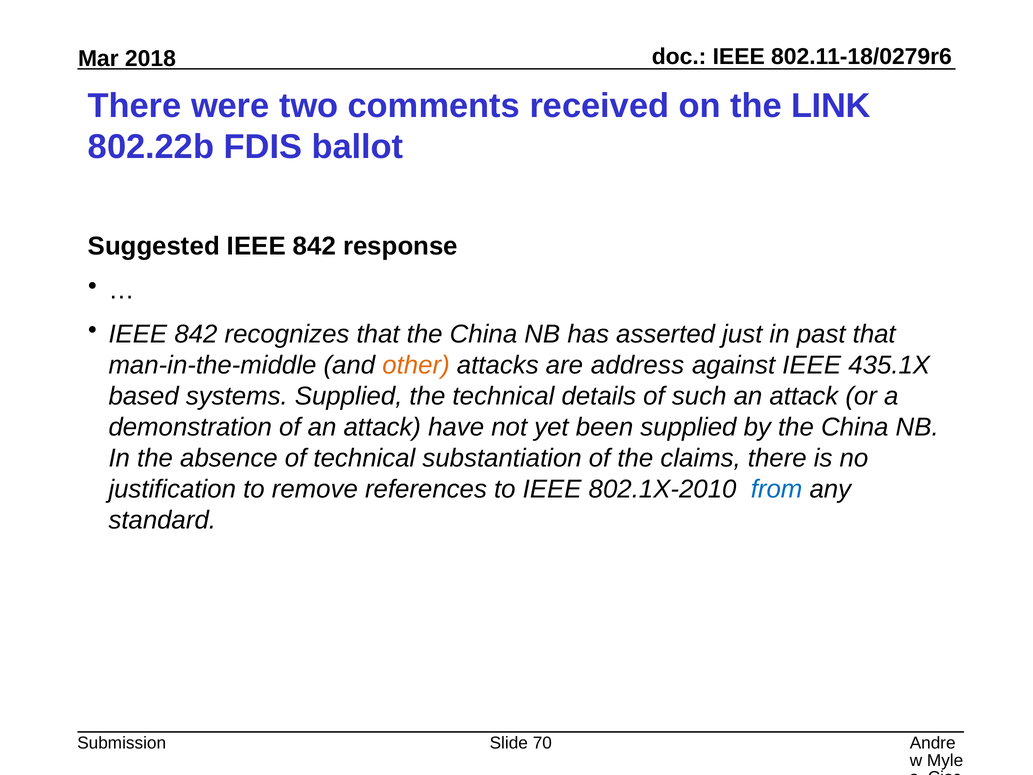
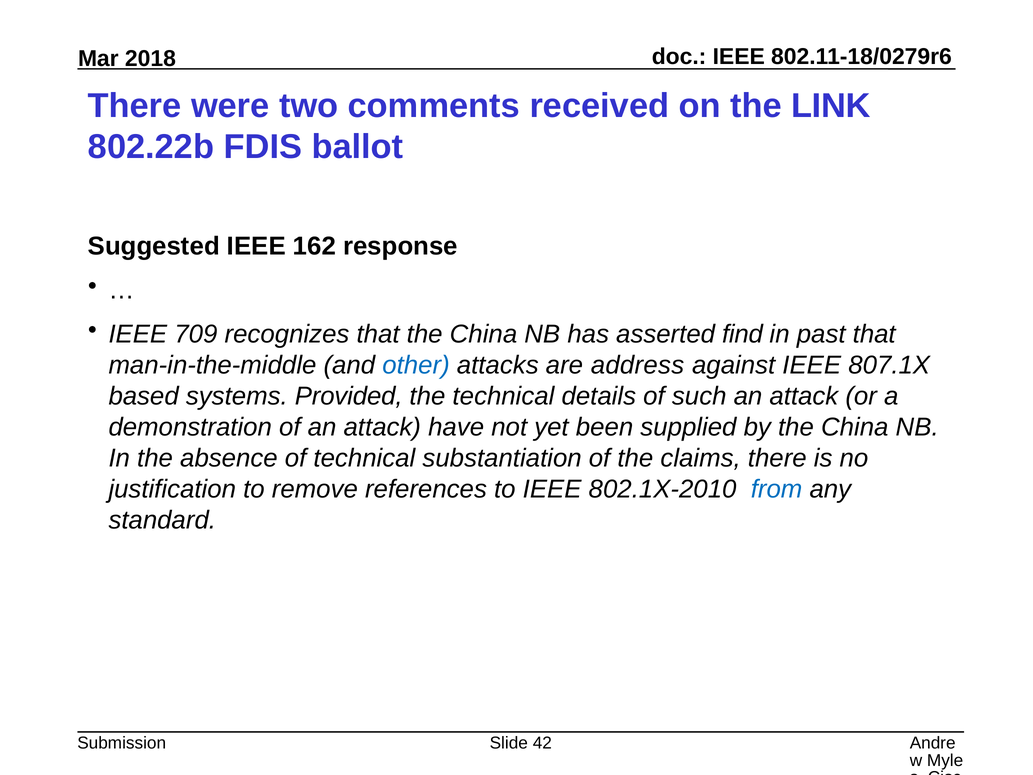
Suggested IEEE 842: 842 -> 162 (314, 246)
842: 842 -> 709 (196, 334)
just: just -> find (742, 334)
other colour: orange -> blue (416, 365)
435.1X: 435.1X -> 807.1X (889, 365)
systems Supplied: Supplied -> Provided (349, 396)
70: 70 -> 42 (542, 743)
